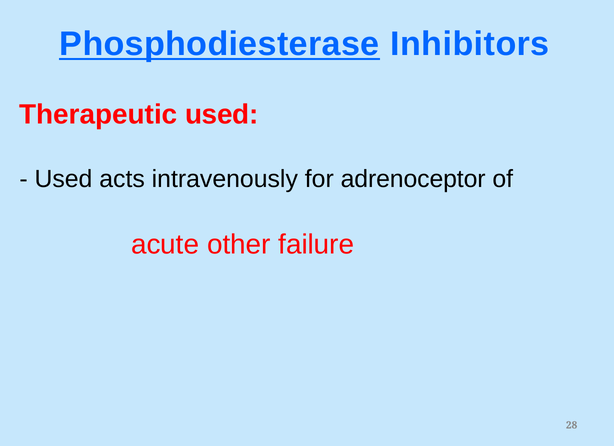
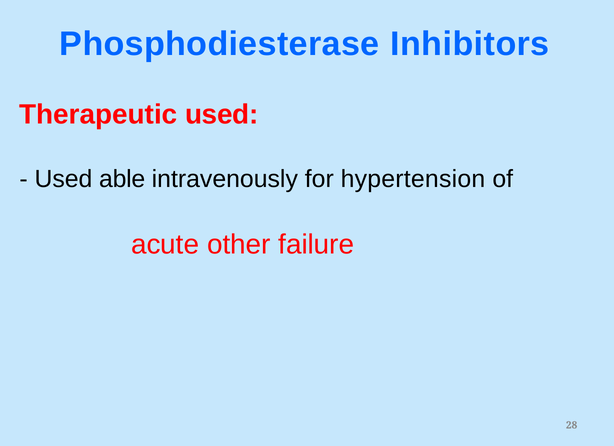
Phosphodiesterase underline: present -> none (219, 44)
acts: acts -> able (122, 179)
adrenoceptor: adrenoceptor -> hypertension (413, 179)
